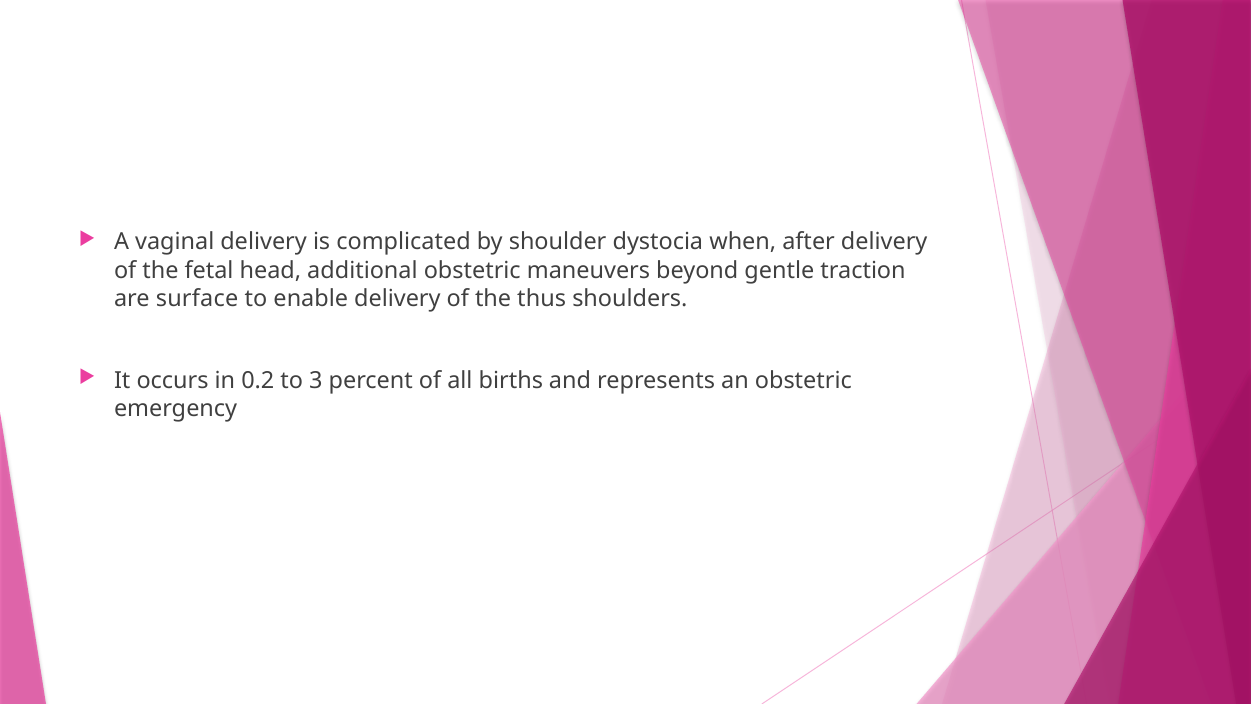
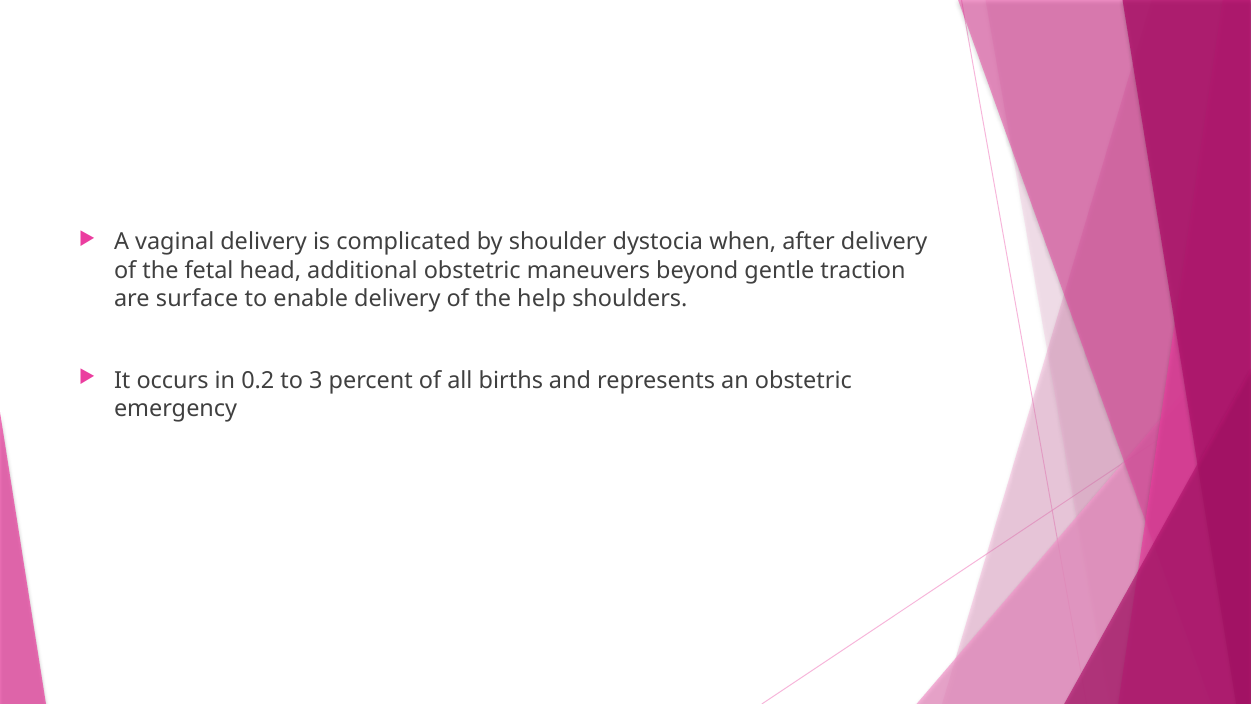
thus: thus -> help (542, 298)
